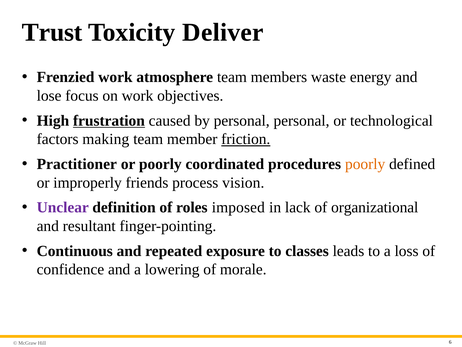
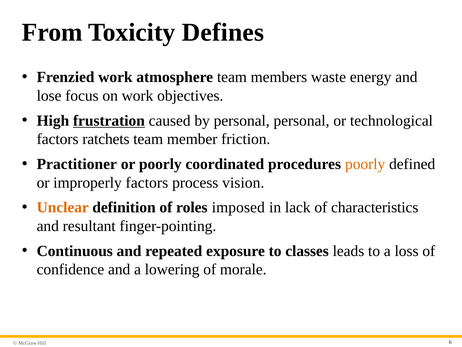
Trust: Trust -> From (52, 32)
Deliver: Deliver -> Defines (223, 32)
making: making -> ratchets (106, 139)
friction underline: present -> none (246, 139)
improperly friends: friends -> factors (147, 182)
Unclear colour: purple -> orange (63, 207)
organizational: organizational -> characteristics (375, 207)
